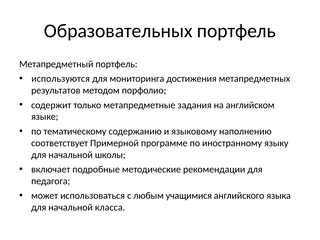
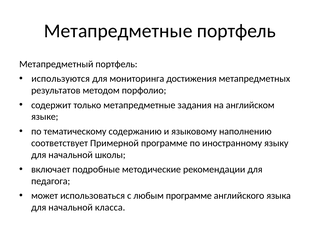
Образовательных: Образовательных -> Метапредметные (118, 31)
любым учащимися: учащимися -> программе (189, 196)
